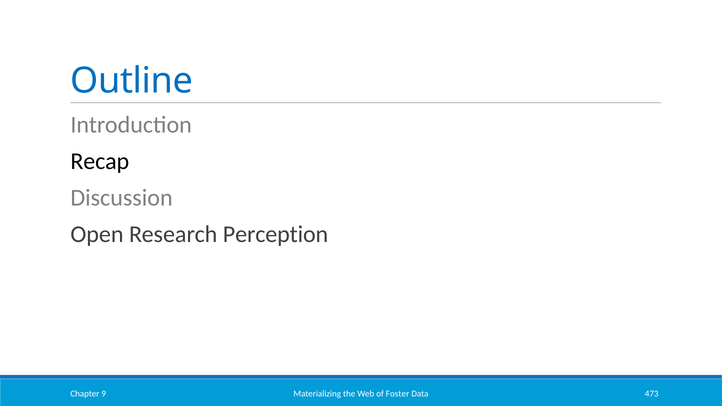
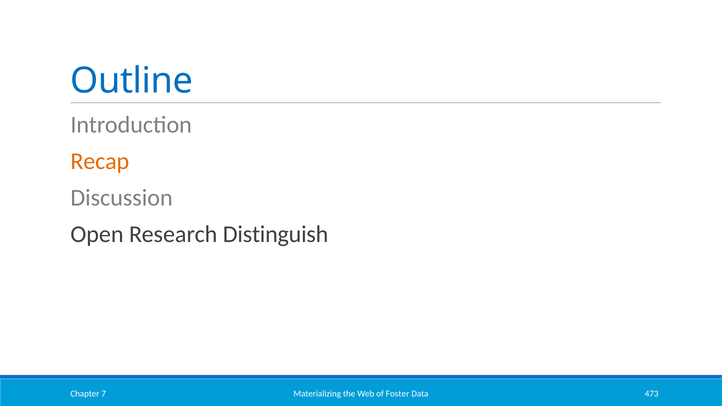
Recap colour: black -> orange (100, 161)
Perception: Perception -> Distinguish (276, 234)
9: 9 -> 7 (104, 394)
